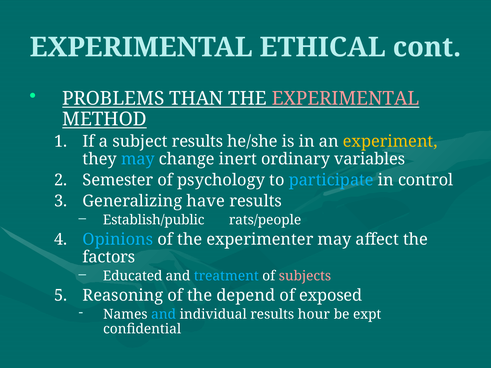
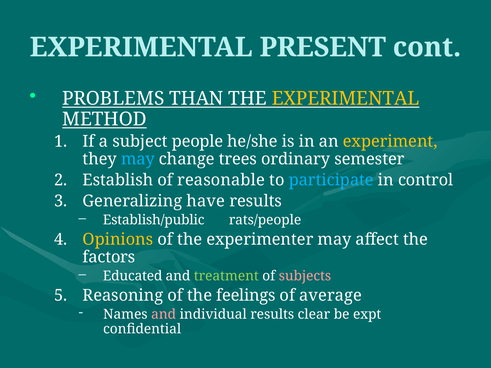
ETHICAL: ETHICAL -> PRESENT (323, 47)
EXPERIMENTAL colour: pink -> yellow (346, 99)
subject results: results -> people (198, 142)
inert: inert -> trees (238, 159)
variables: variables -> semester (370, 159)
Semester: Semester -> Establish (118, 180)
psychology: psychology -> reasonable (221, 180)
Opinions colour: light blue -> yellow (118, 240)
treatment colour: light blue -> light green (226, 276)
depend: depend -> feelings (246, 296)
exposed: exposed -> average (331, 296)
and colour: light blue -> pink (164, 315)
hour: hour -> clear (314, 315)
